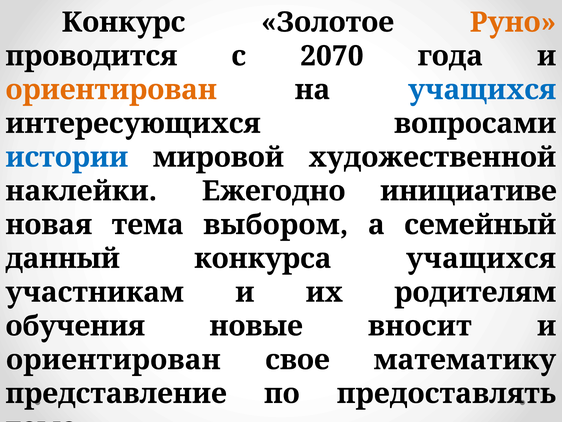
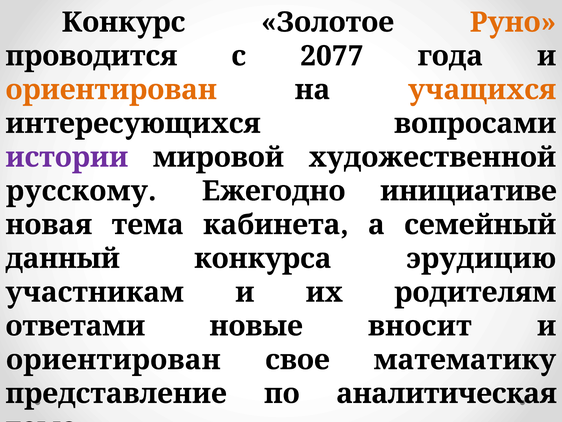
2070: 2070 -> 2077 (332, 56)
учащихся colour: blue -> orange (482, 90)
истории colour: blue -> purple (67, 157)
наклейки: наклейки -> русскому (81, 191)
выбором: выбором -> кабинета (276, 225)
конкурса учащихся: учащихся -> эрудицию (481, 258)
обучения: обучения -> ответами (75, 326)
предоставлять: предоставлять -> аналитическая (447, 393)
